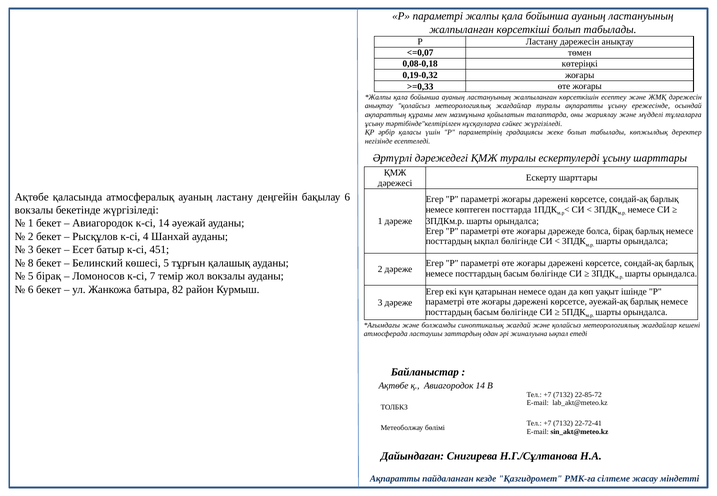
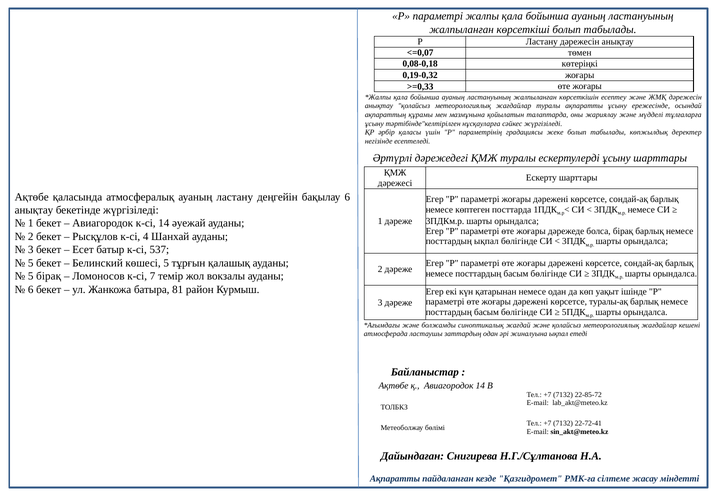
вокзалы: вокзалы -> анықтау (34, 210)
451: 451 -> 537 (159, 250)
8: 8 -> 5 (31, 263)
82: 82 -> 81 (178, 290)
әуежай-ақ: әуежай-ақ -> туралы-ақ (609, 302)
